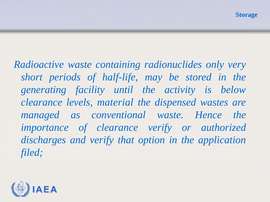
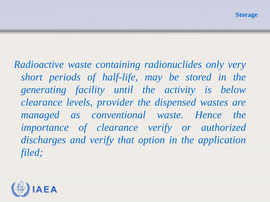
material: material -> provider (115, 102)
